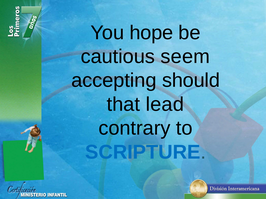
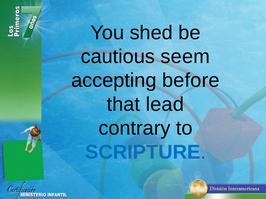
hope: hope -> shed (151, 33)
should: should -> before (191, 81)
